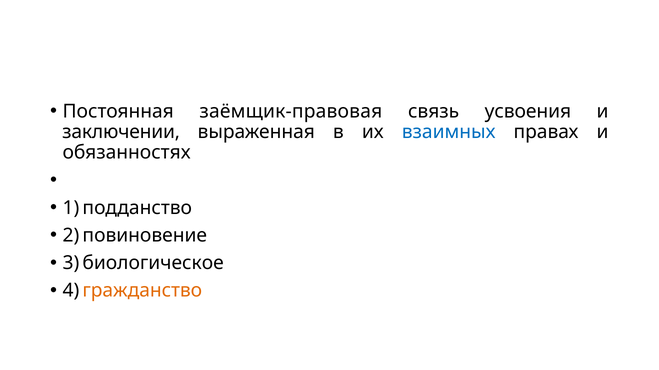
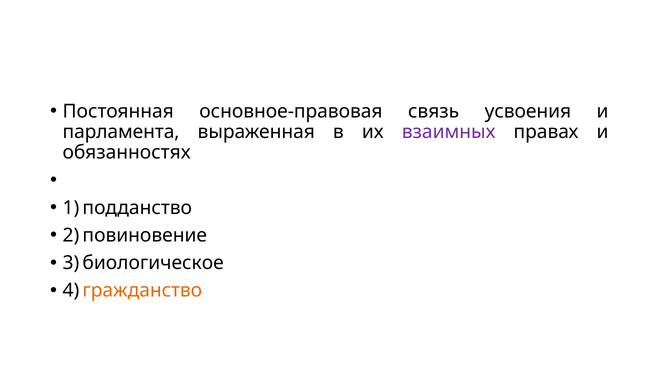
заёмщик-правовая: заёмщик-правовая -> основное-правовая (291, 111)
заключении: заключении -> парламента (121, 132)
взаимных colour: blue -> purple (449, 132)
